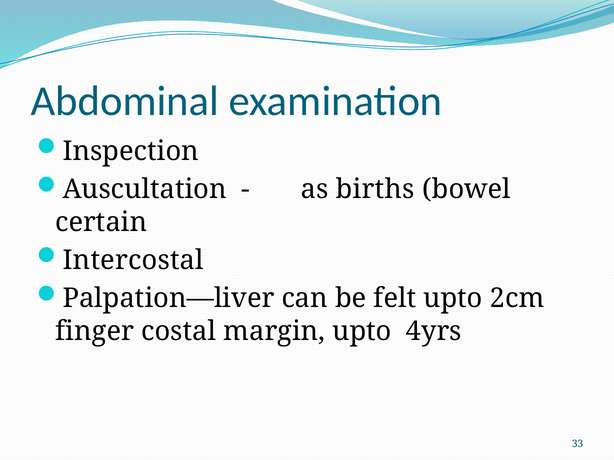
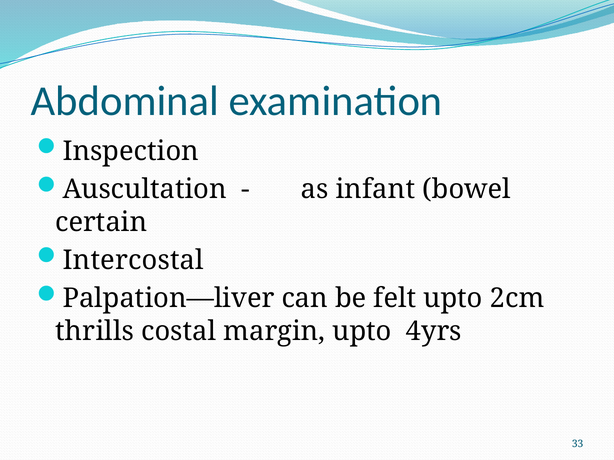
births: births -> infant (375, 190)
finger: finger -> thrills (95, 332)
